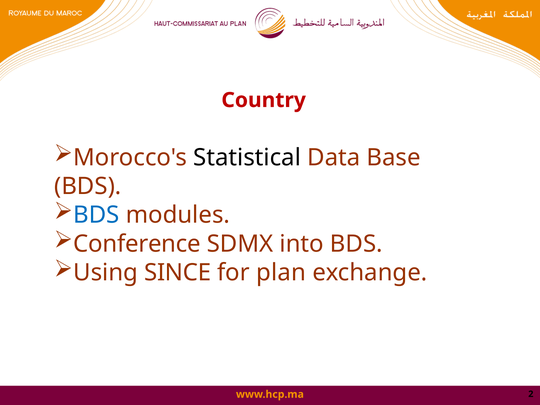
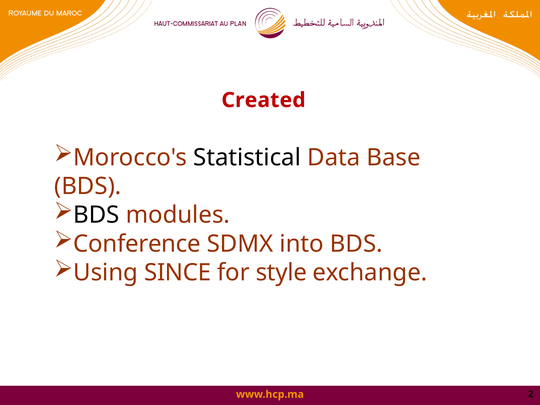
Country: Country -> Created (264, 100)
BDS colour: blue -> black (96, 215)
plan: plan -> style (281, 273)
